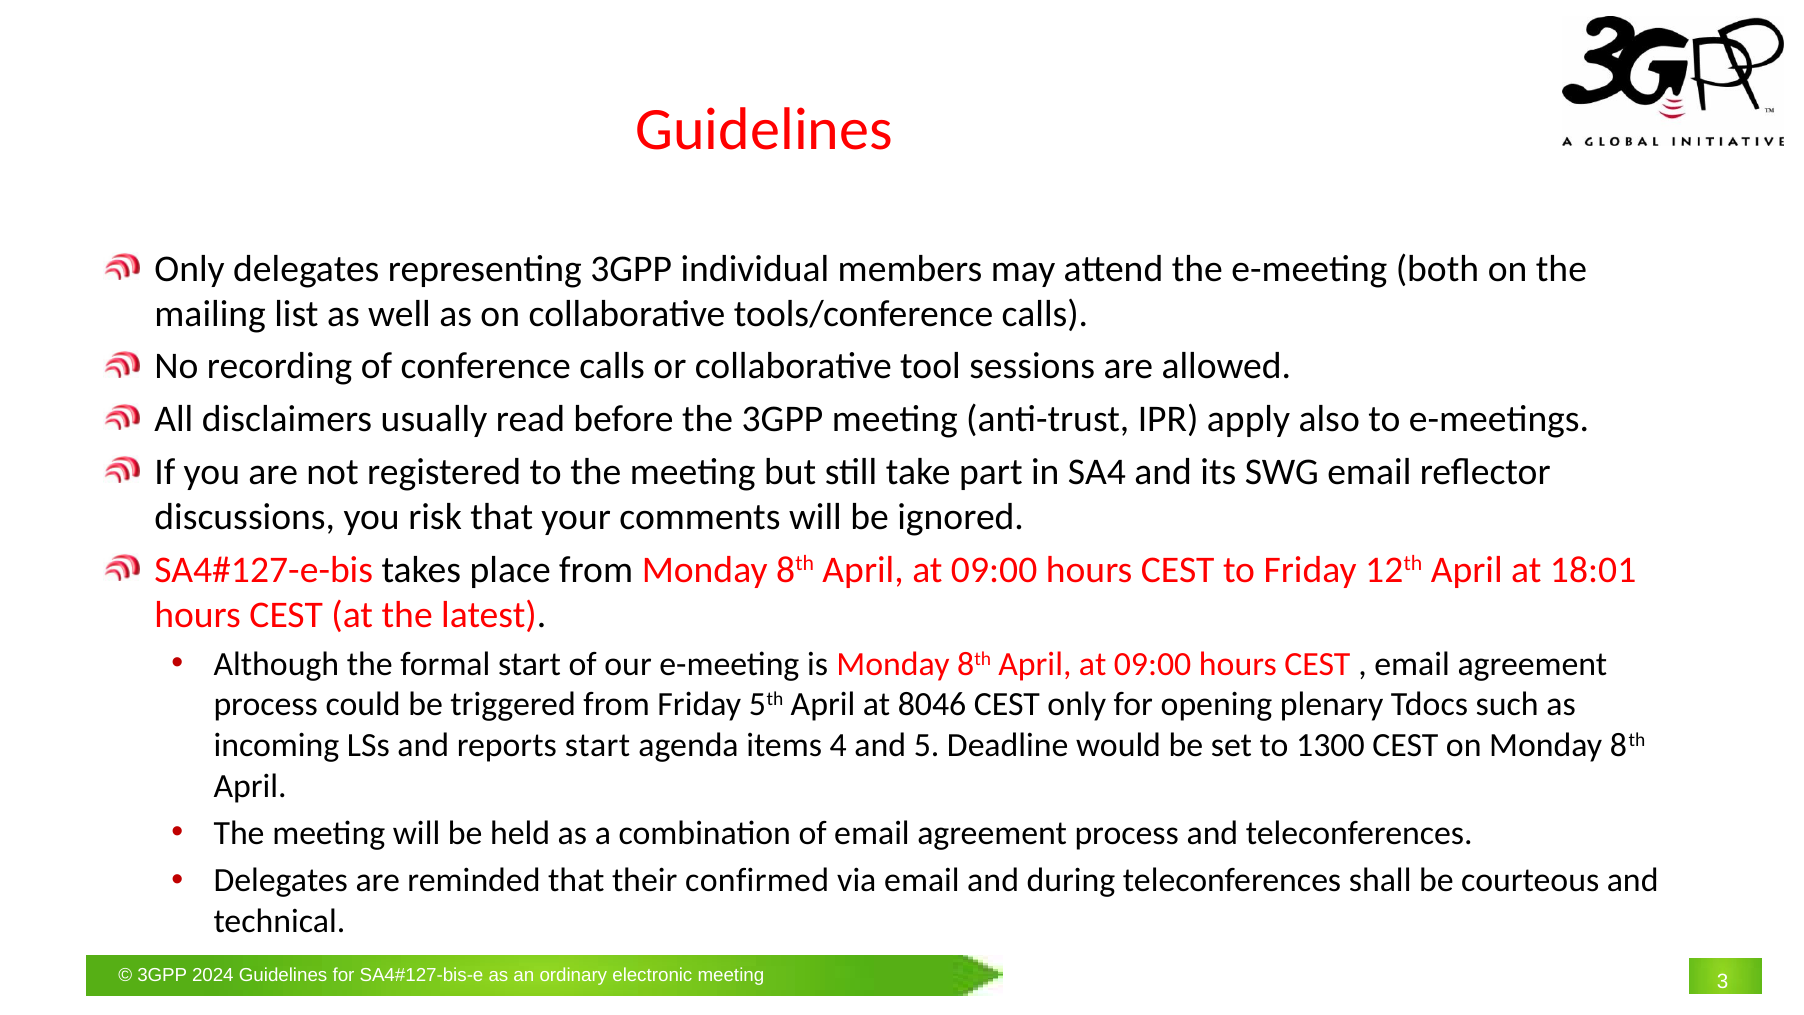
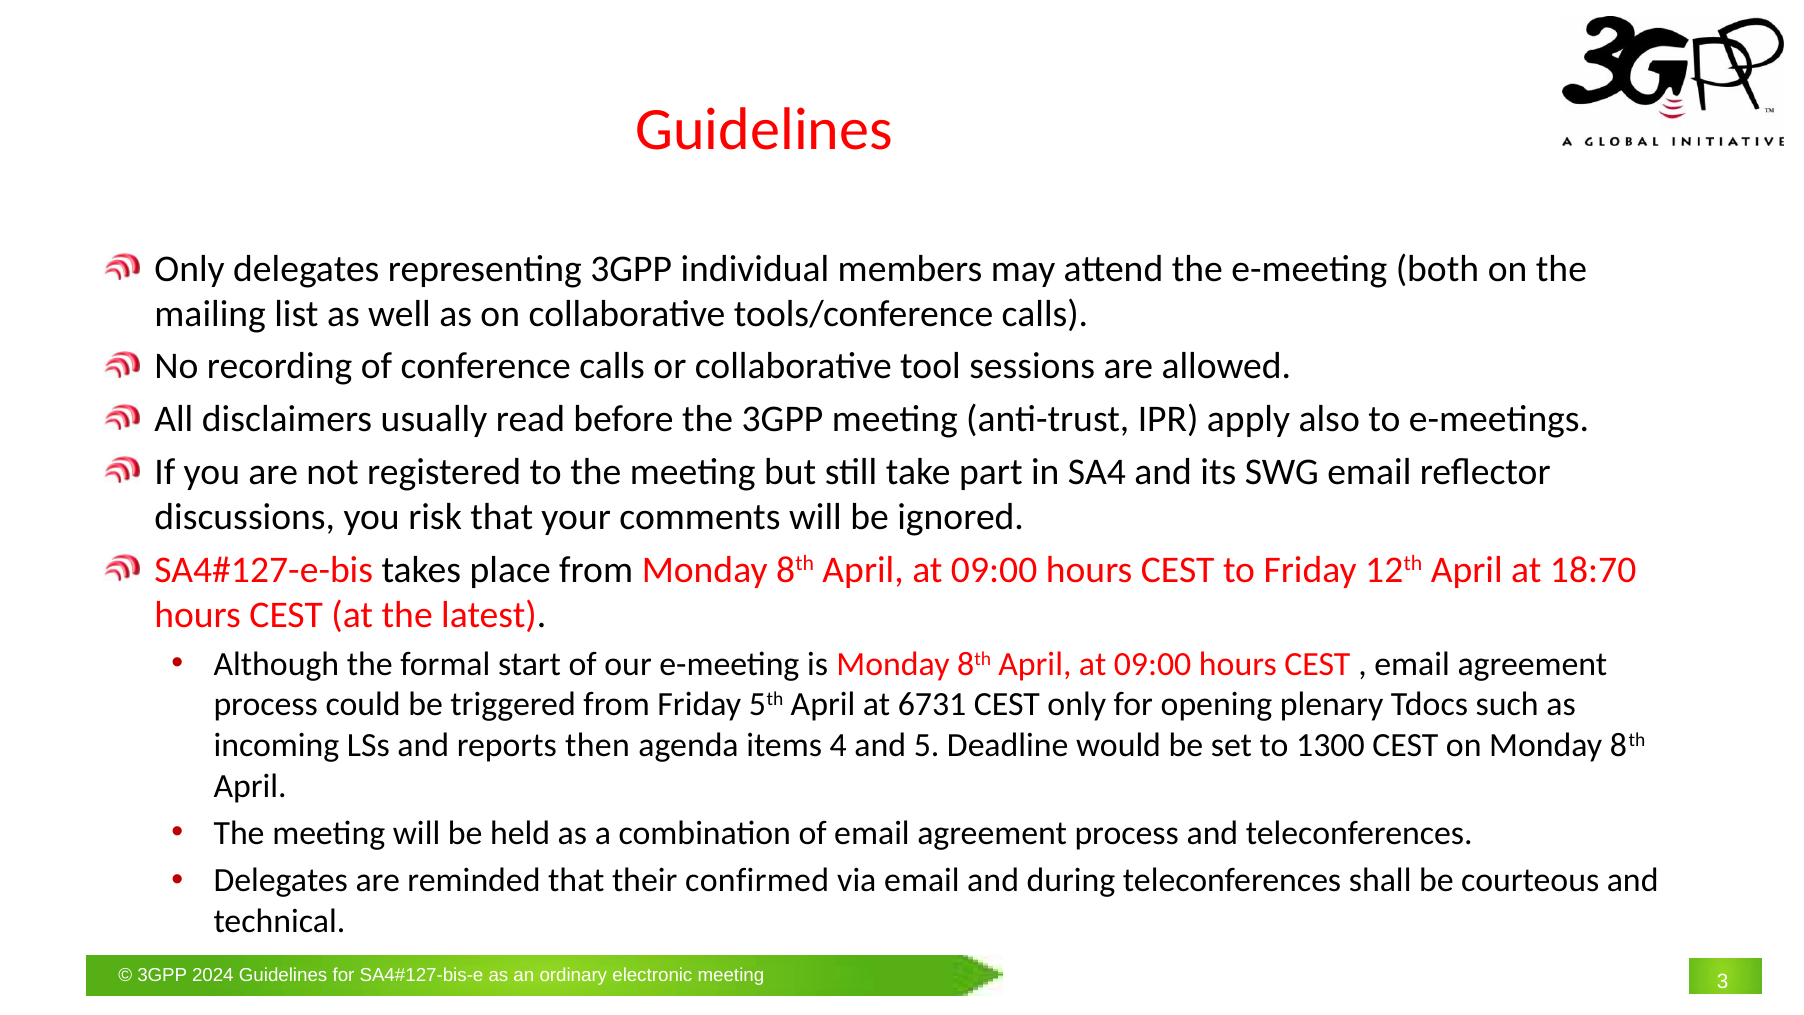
18:01: 18:01 -> 18:70 (1593, 569)
8046: 8046 -> 6731 (932, 705)
reports start: start -> then (597, 745)
